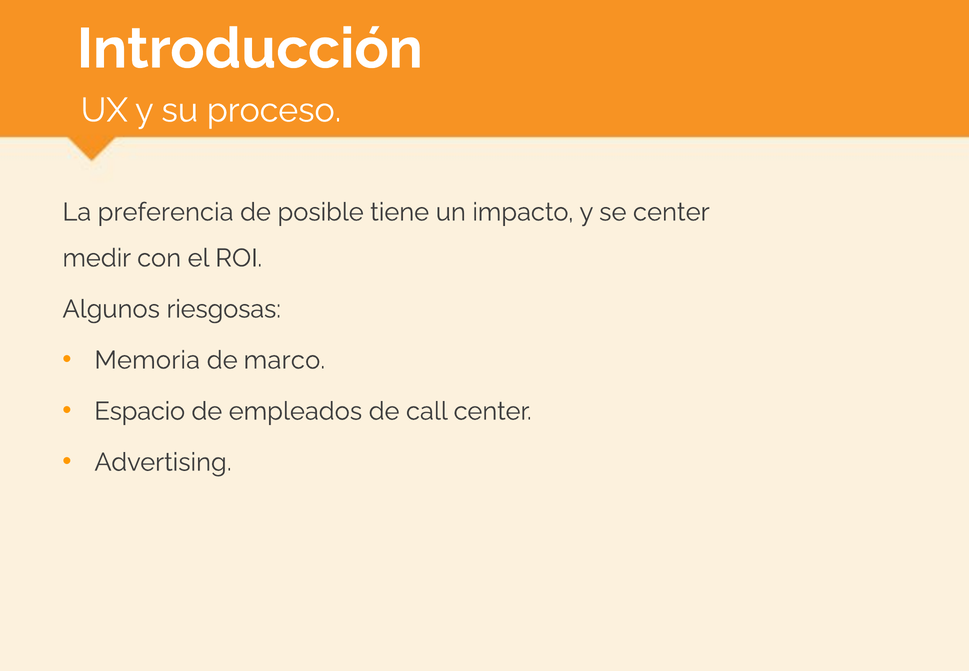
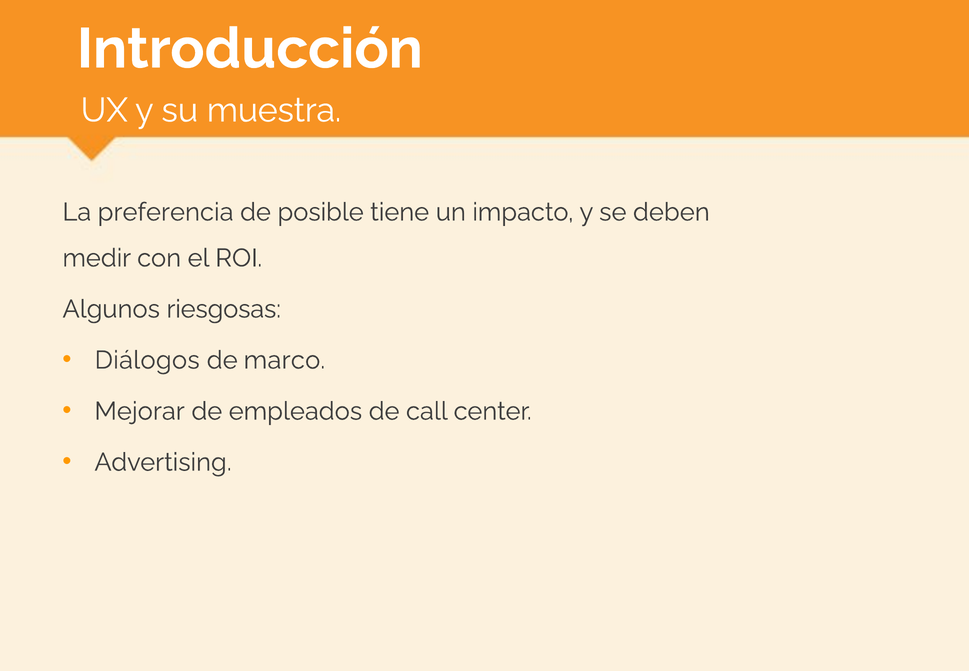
proceso: proceso -> muestra (274, 110)
se center: center -> deben (671, 212)
Memoria: Memoria -> Diálogos (147, 360)
Espacio: Espacio -> Mejorar (140, 411)
